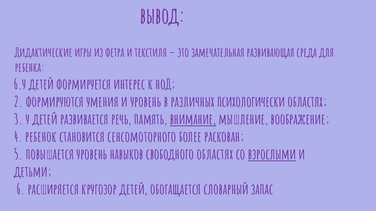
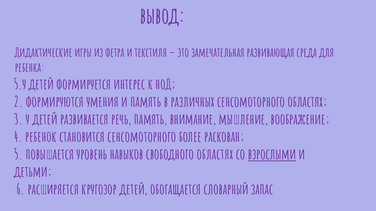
6.у: 6.у -> 5.у (20, 85)
и уровень: уровень -> память (146, 102)
различных психологически: психологически -> сенсомоторного (251, 102)
внимание underline: present -> none (193, 120)
